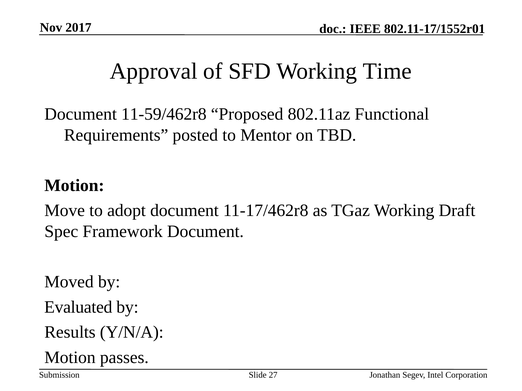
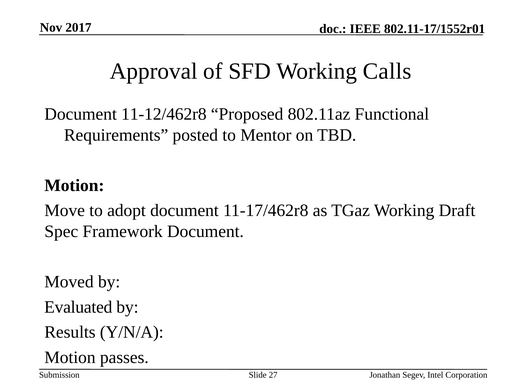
Time: Time -> Calls (387, 71)
11-59/462r8: 11-59/462r8 -> 11-12/462r8 (164, 114)
